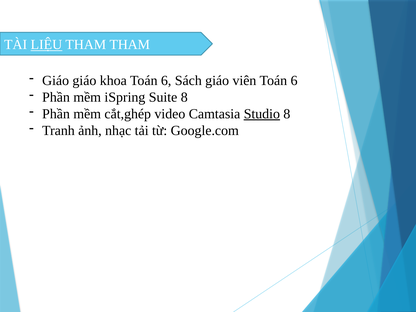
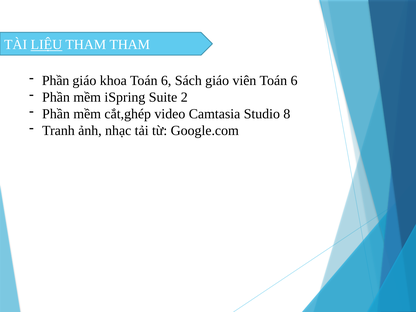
Giáo: Giáo -> Phần (56, 81)
Suite 8: 8 -> 2 (184, 97)
Studio underline: present -> none (262, 114)
